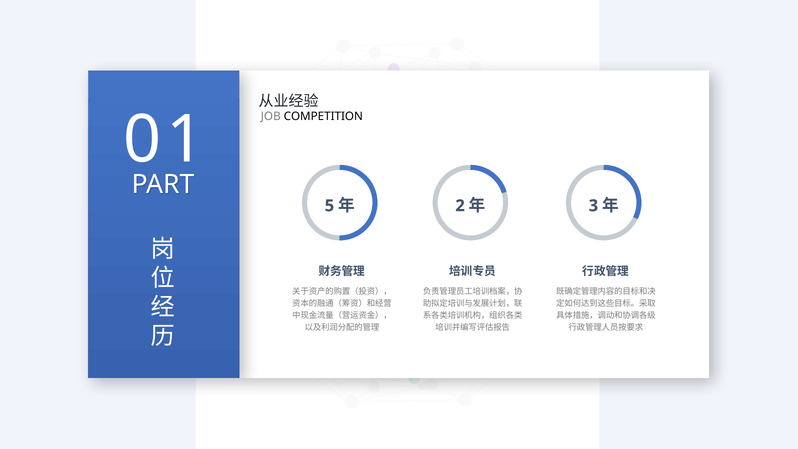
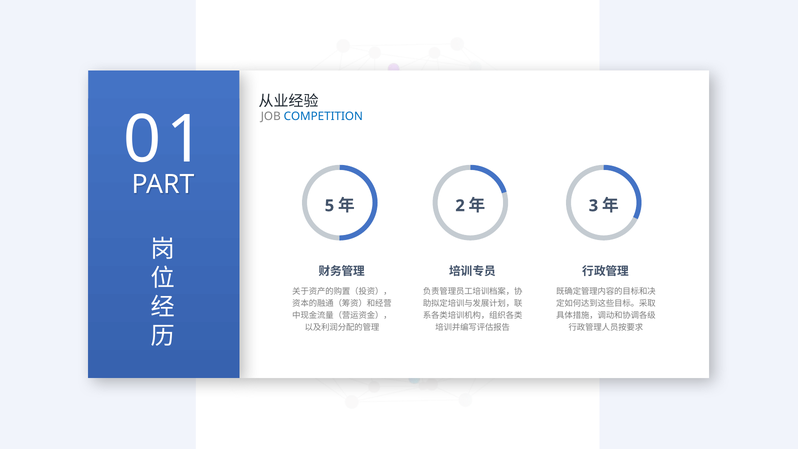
COMPETITION colour: black -> blue (323, 116)
